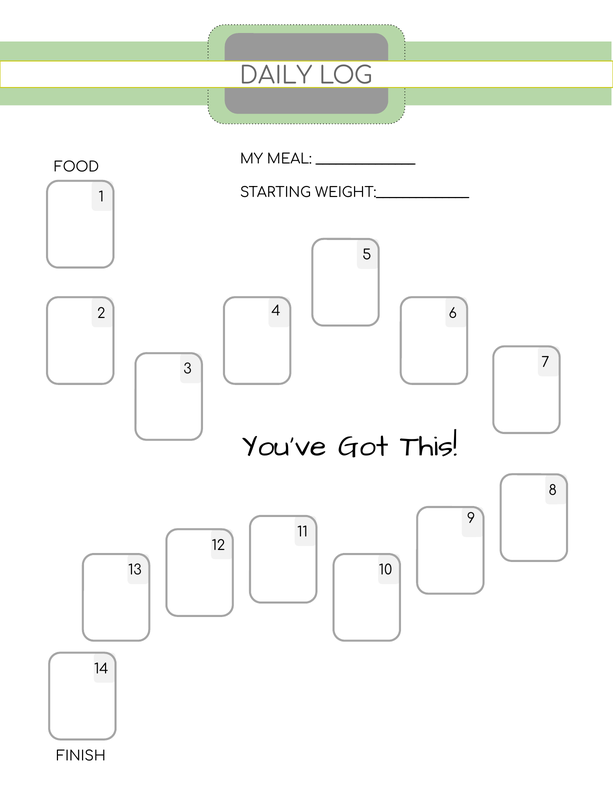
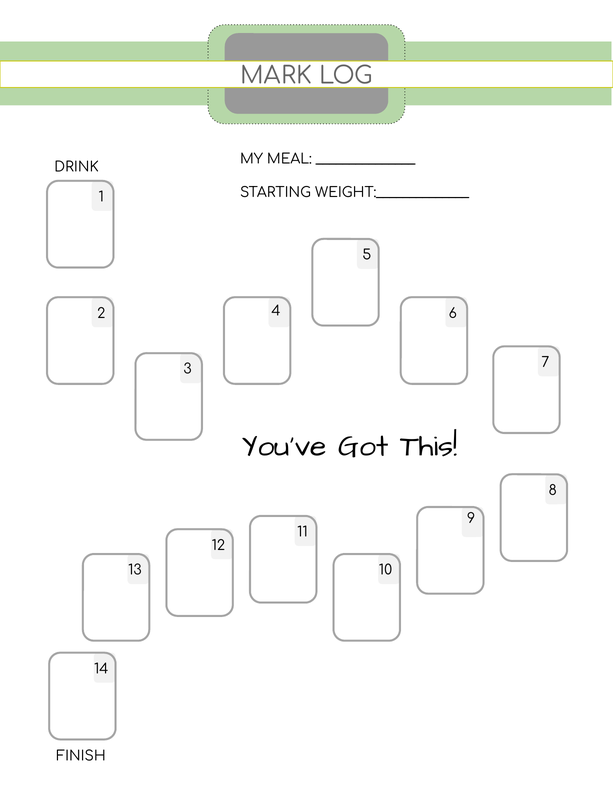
DAILY: DAILY -> MARK (276, 76)
FOOD: FOOD -> DRINK (77, 167)
